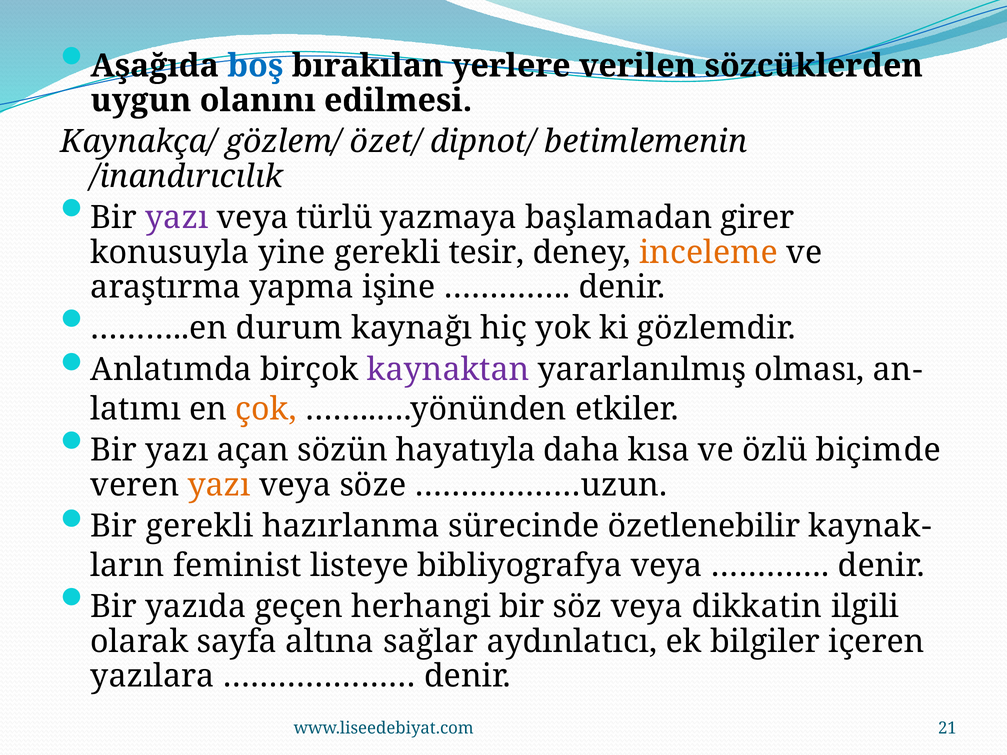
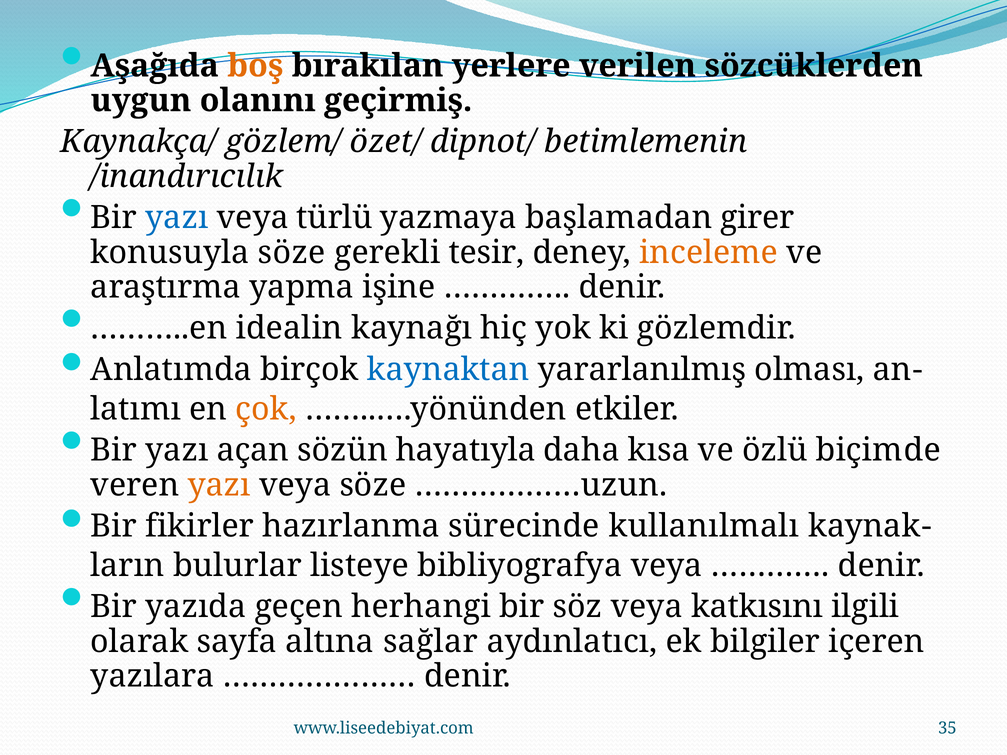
boş colour: blue -> orange (255, 66)
edilmesi: edilmesi -> geçirmiş (398, 101)
yazı colour: purple -> blue (177, 218)
konusuyla yine: yine -> söze (292, 252)
durum: durum -> idealin (289, 328)
kaynaktan colour: purple -> blue (448, 370)
Bir gerekli: gerekli -> fikirler (200, 526)
özetlenebilir: özetlenebilir -> kullanılmalı (704, 526)
feminist: feminist -> bulurlar (237, 566)
dikkatin: dikkatin -> katkısını (757, 607)
21: 21 -> 35 (947, 729)
